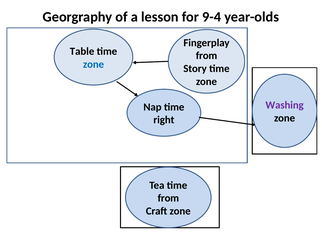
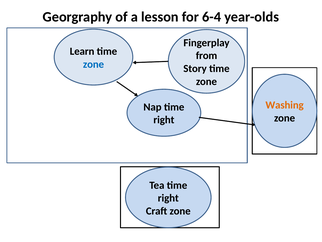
9-4: 9-4 -> 6-4 (212, 17)
Table: Table -> Learn (82, 51)
Washing colour: purple -> orange (285, 105)
from: from -> right (168, 198)
